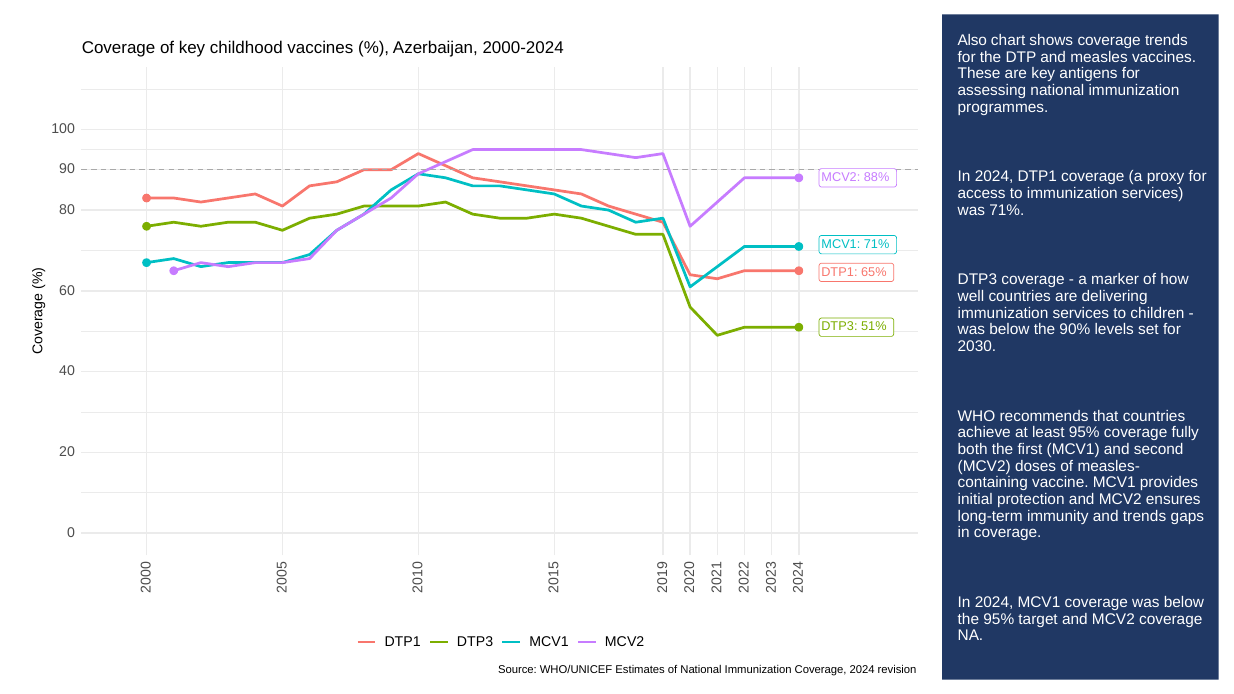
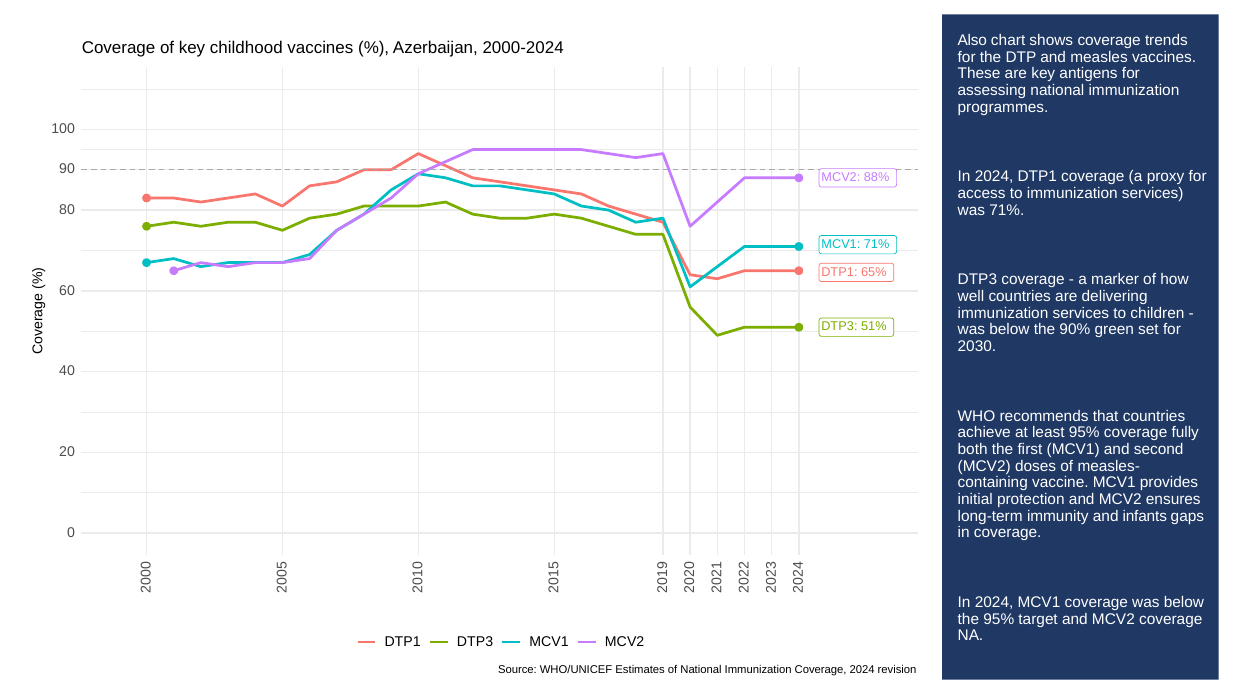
levels: levels -> green (1114, 330)
and trends: trends -> infants (1145, 516)
